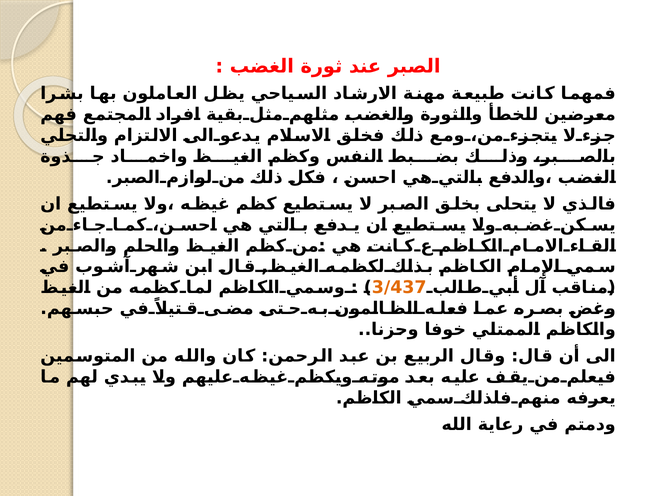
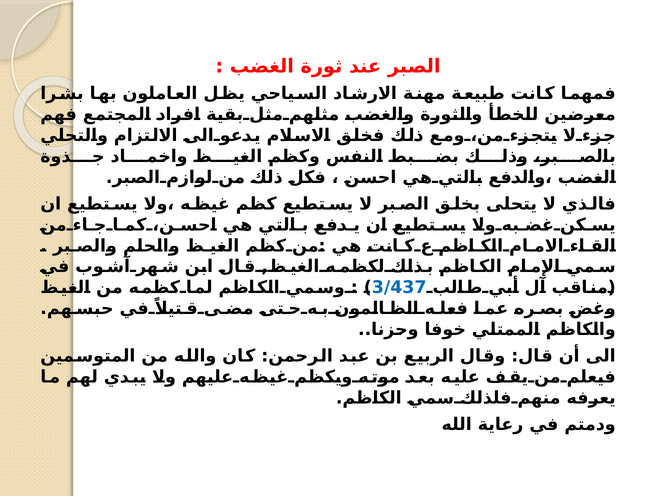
3/437 colour: orange -> blue (399, 287)
